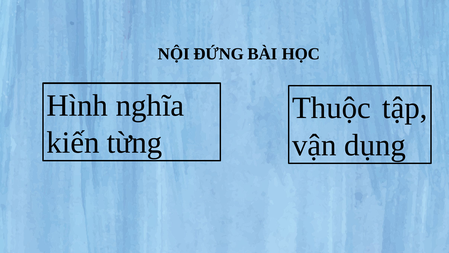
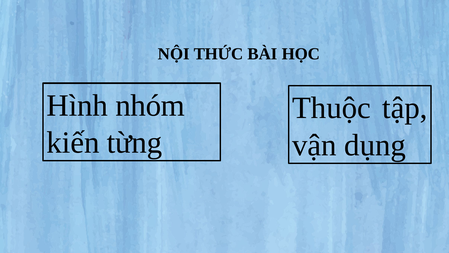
ĐỨNG: ĐỨNG -> THỨC (219, 54)
nghĩa: nghĩa -> nhóm (150, 105)
